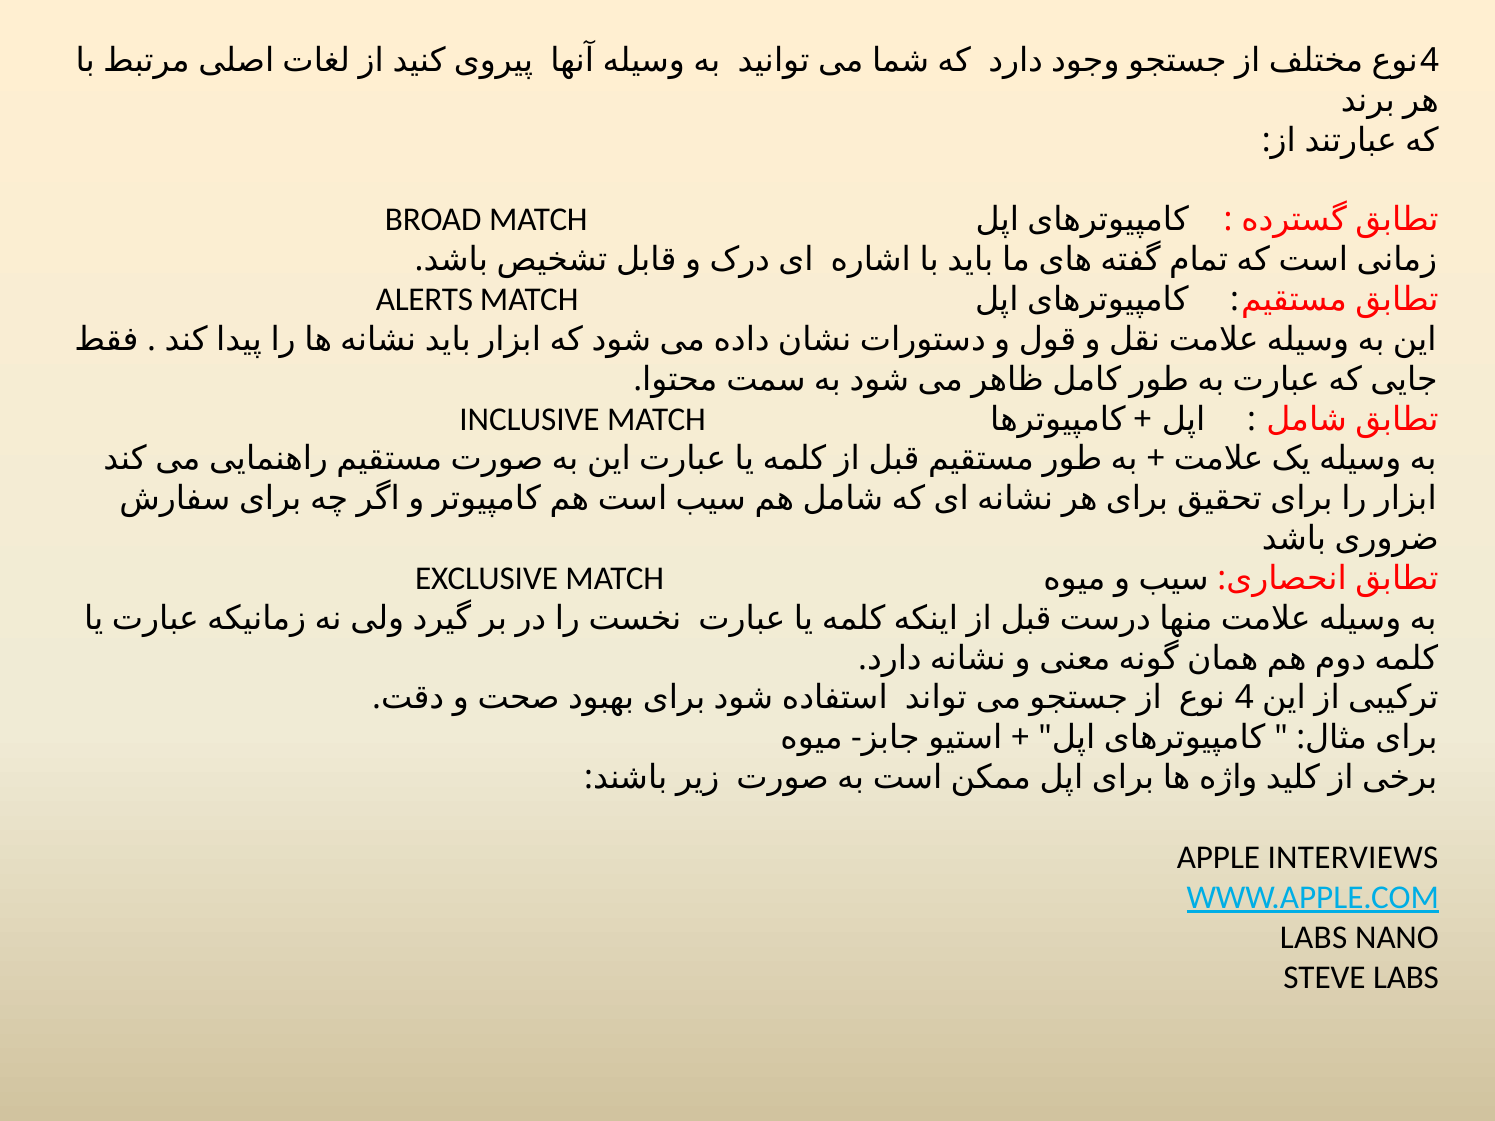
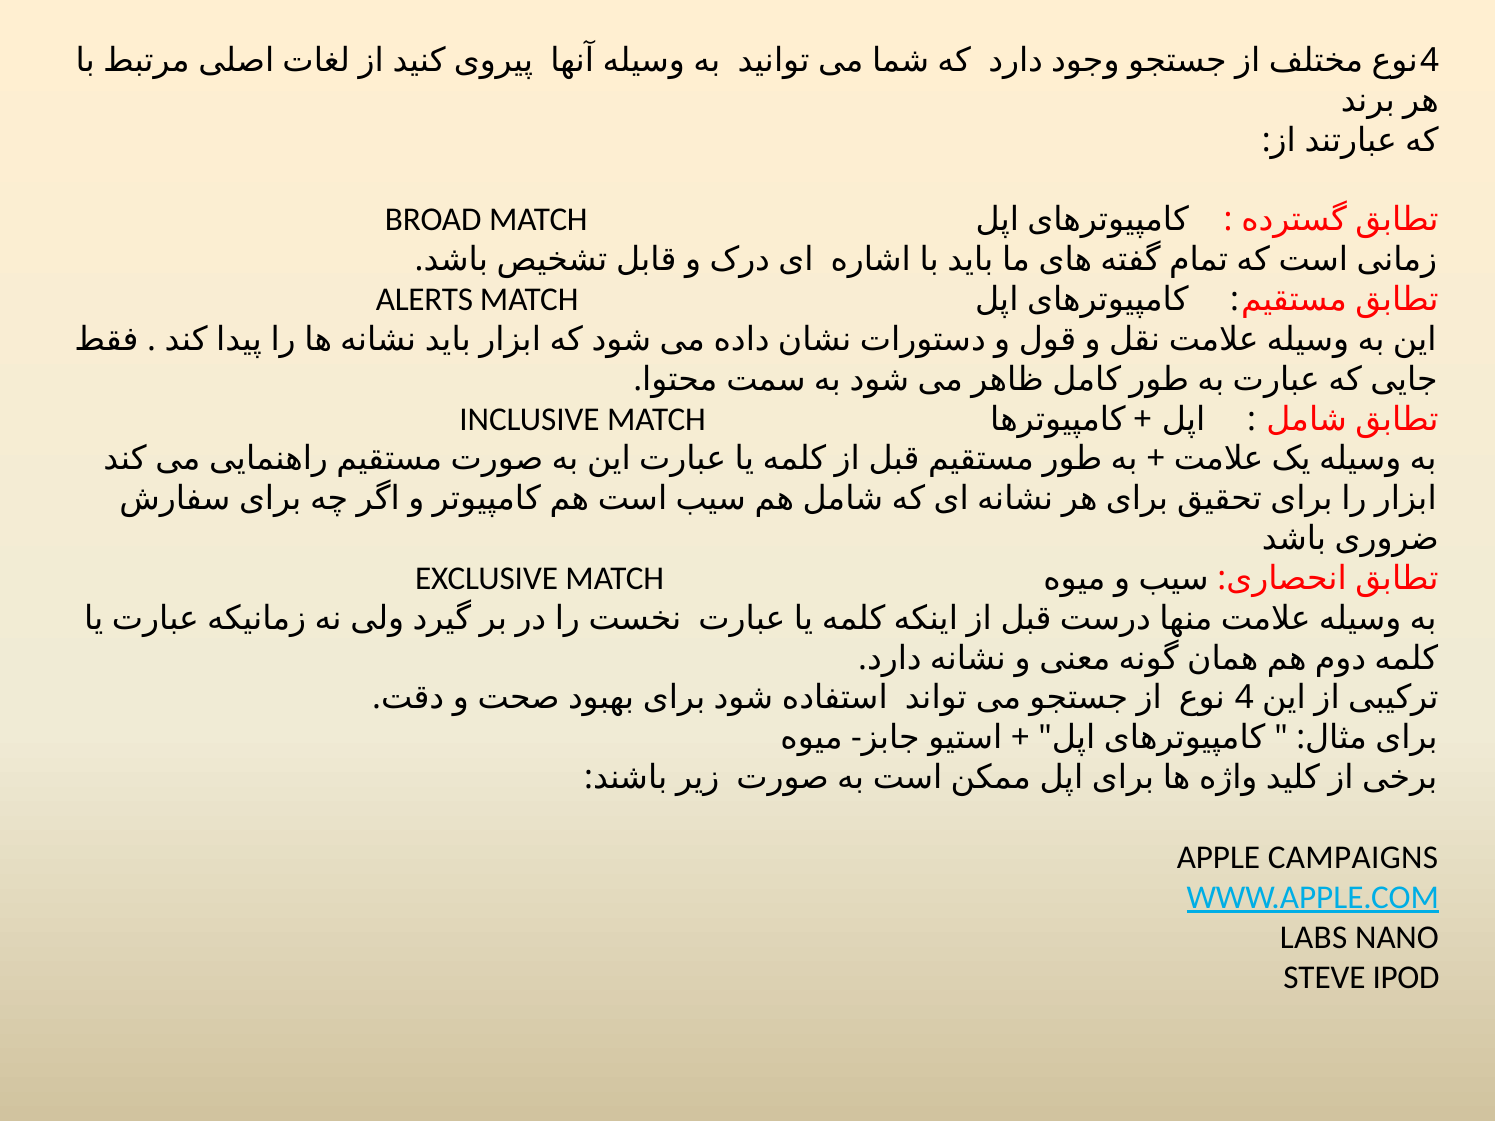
INTERVIEWS: INTERVIEWS -> CAMPAIGNS (1353, 857)
STEVE LABS: LABS -> IPOD (1406, 978)
